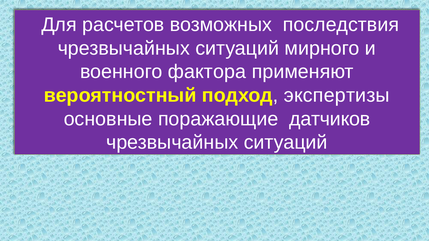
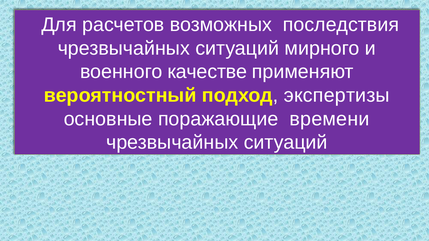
фактора: фактора -> качестве (207, 72)
датчиков: датчиков -> времени (330, 119)
